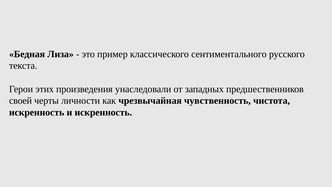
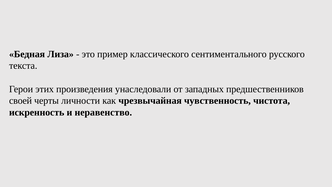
и искренность: искренность -> неравенство (103, 112)
